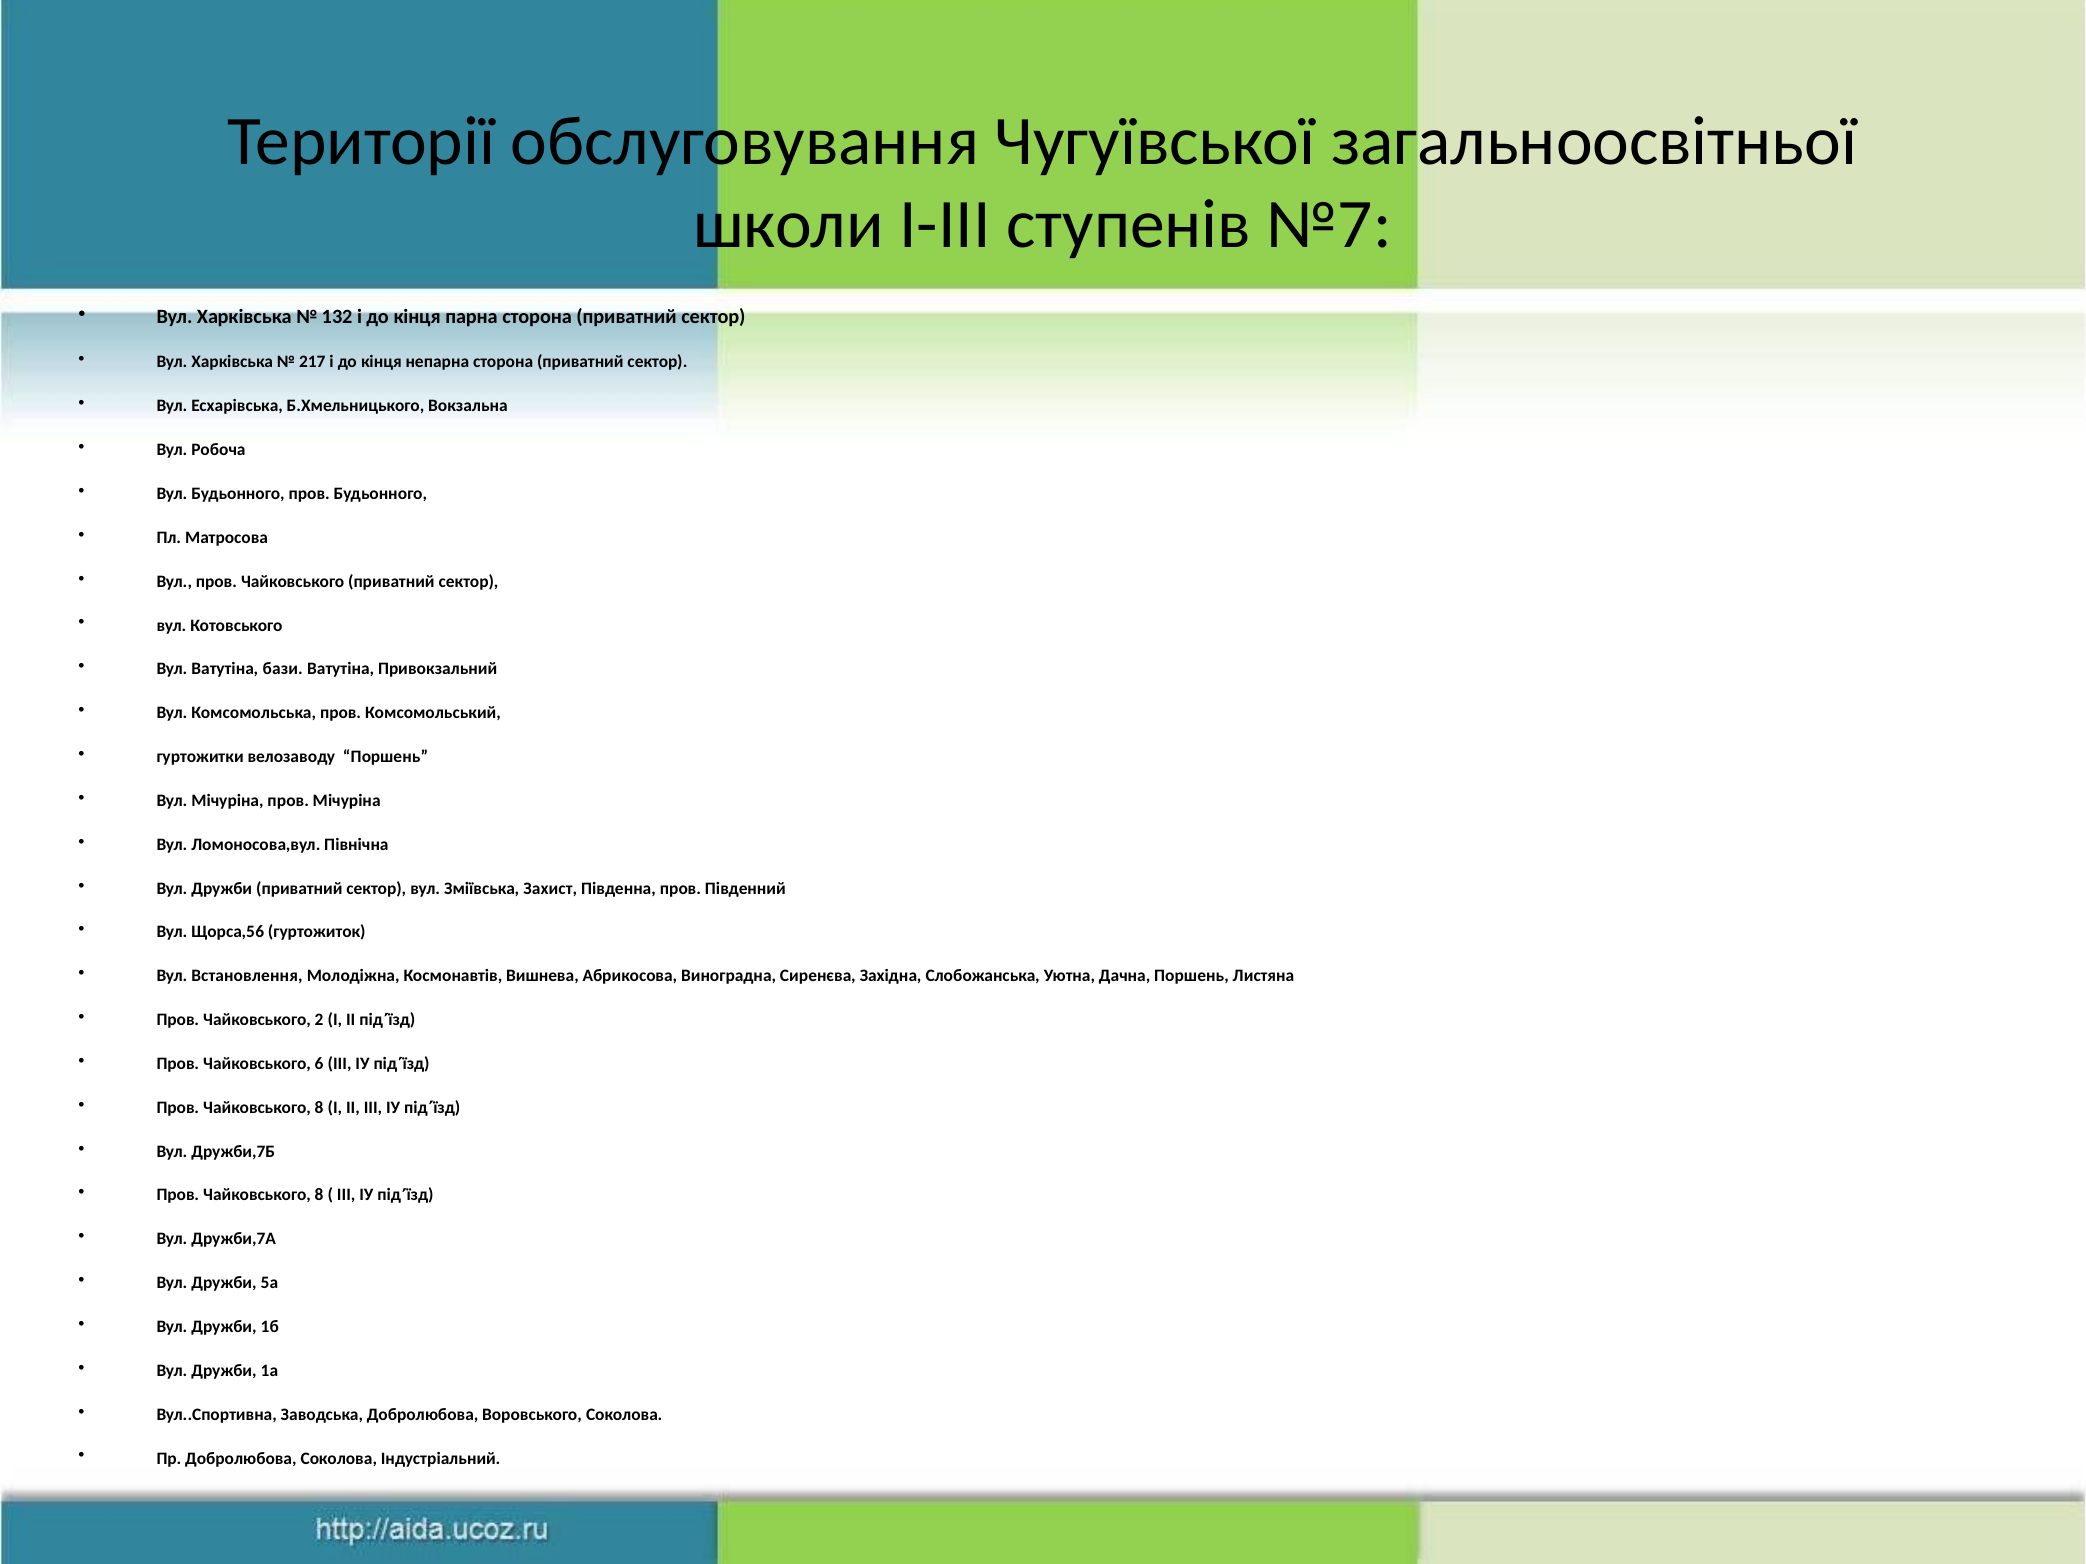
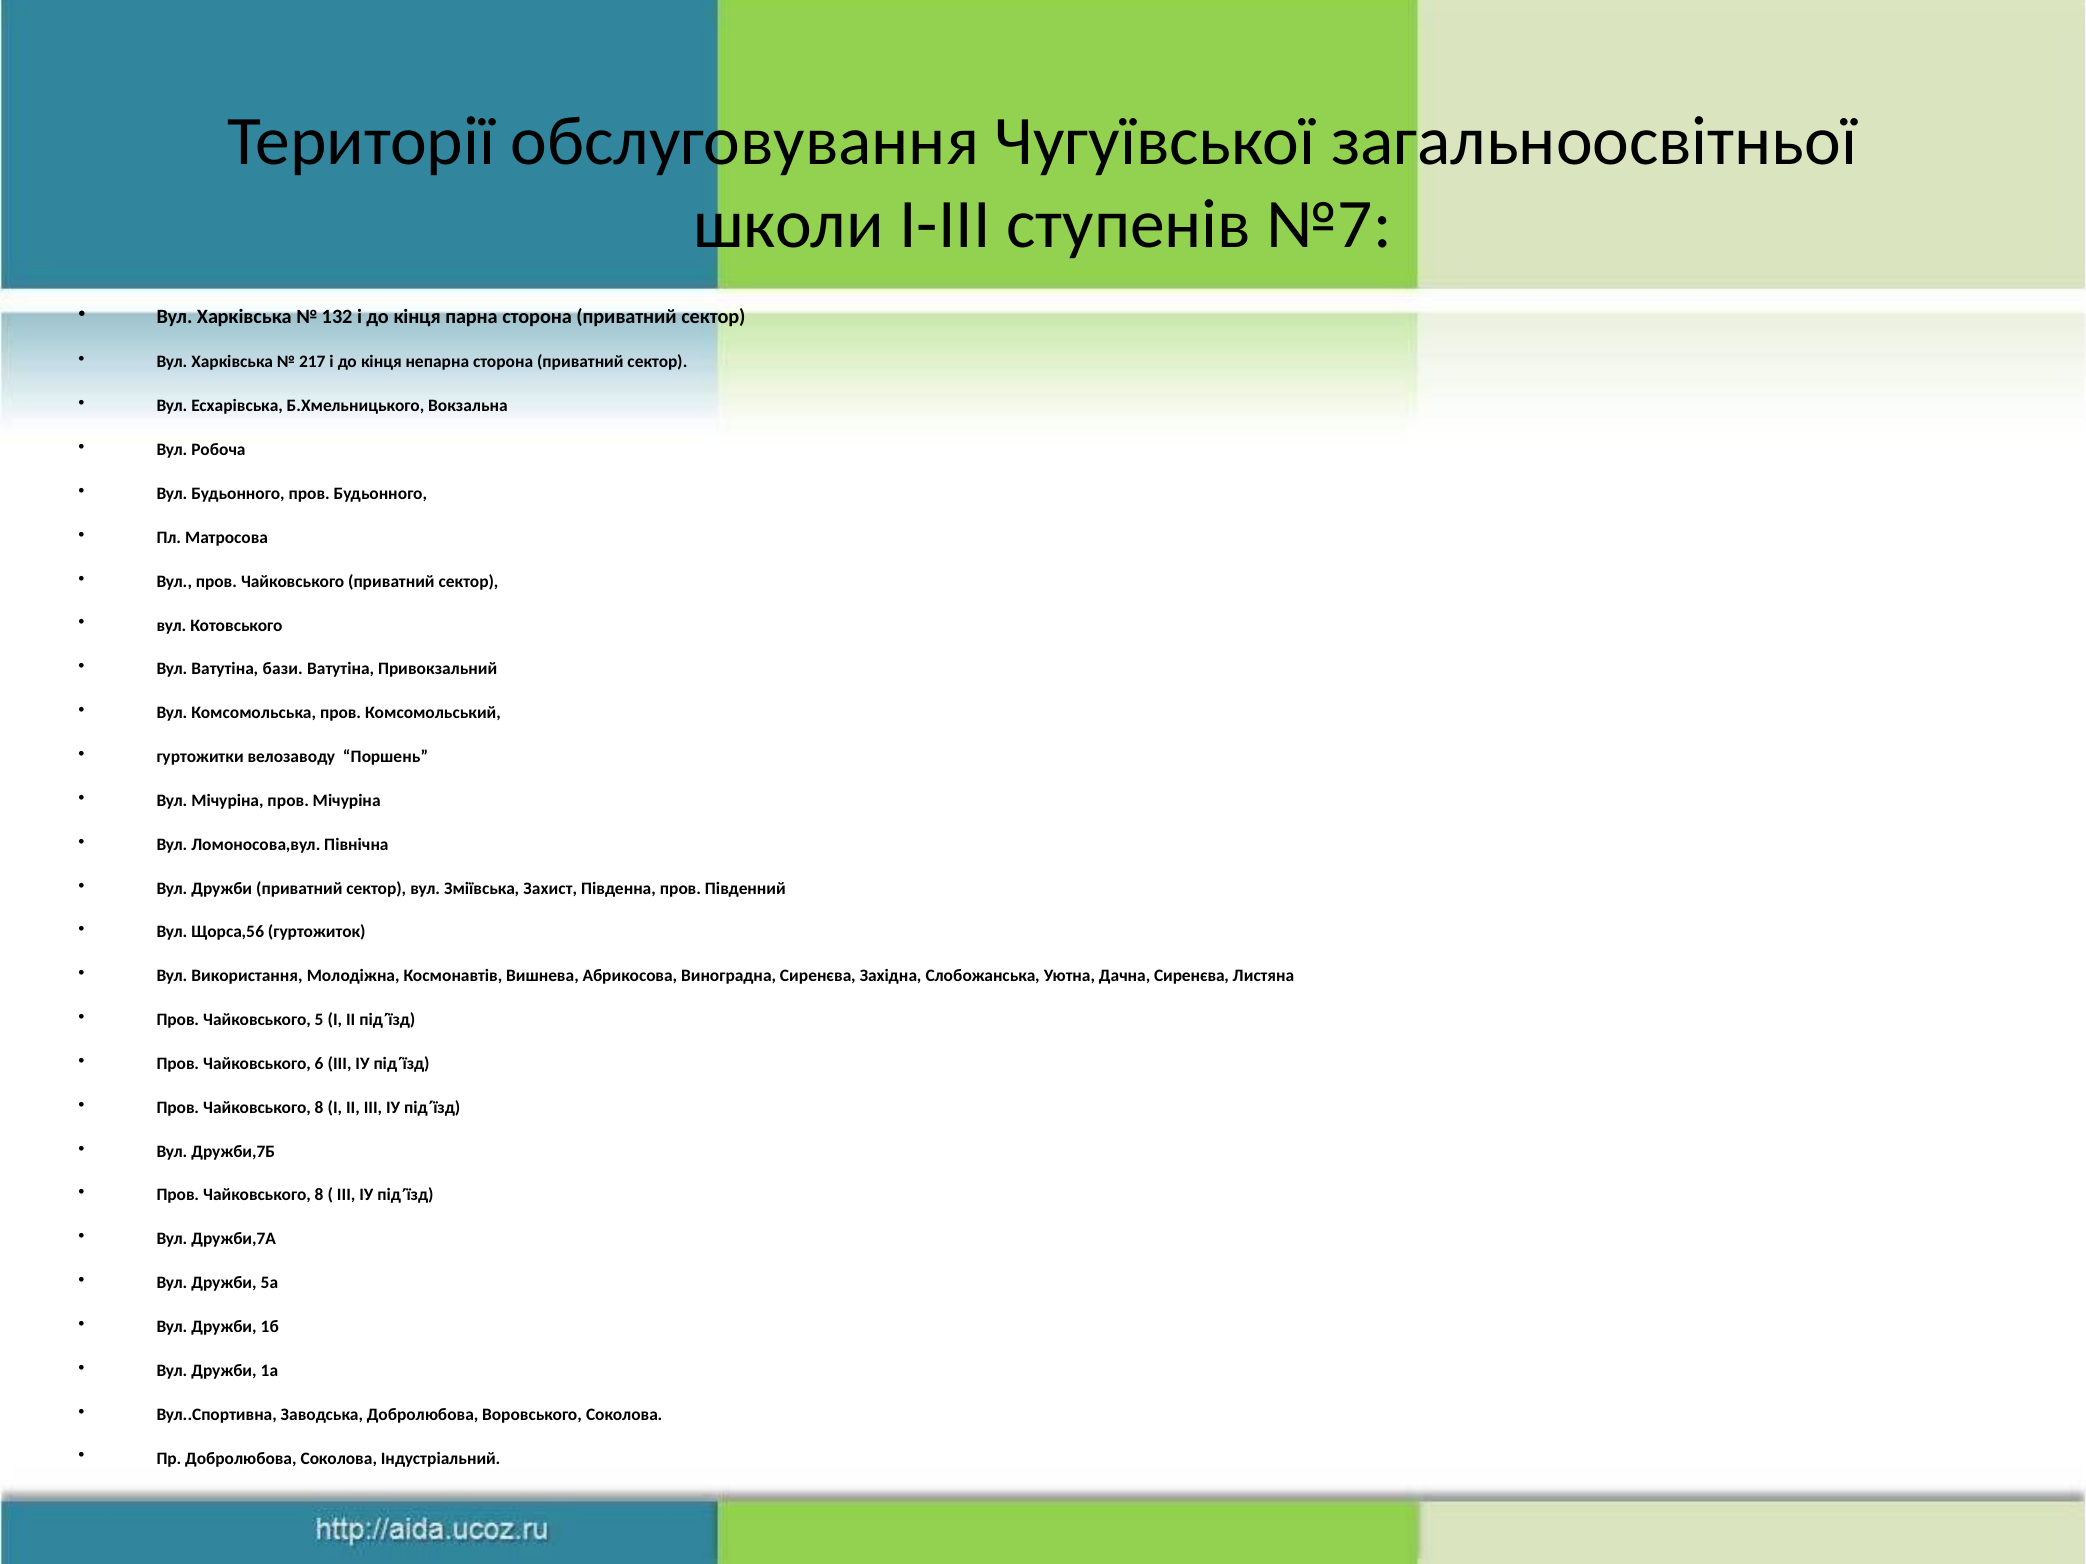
Встановлення: Встановлення -> Використання (247, 976)
Дачна Поршень: Поршень -> Сиренєва (1192, 976)
2: 2 -> 5 (319, 1020)
